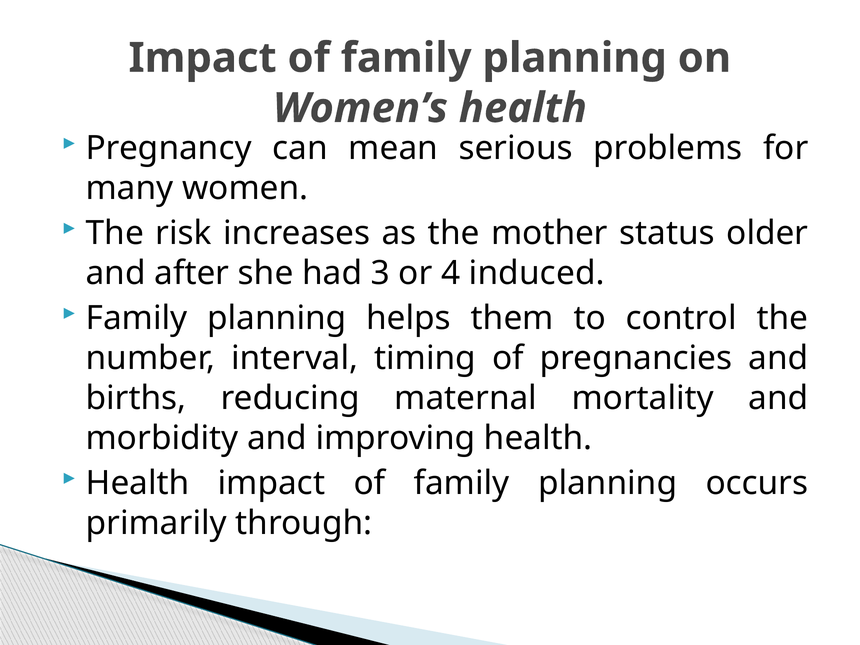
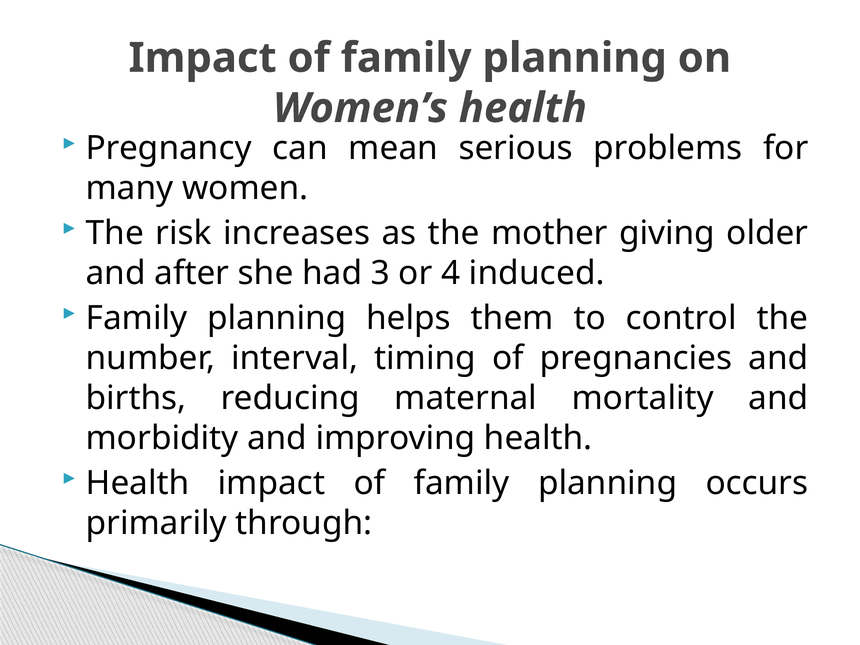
status: status -> giving (667, 233)
